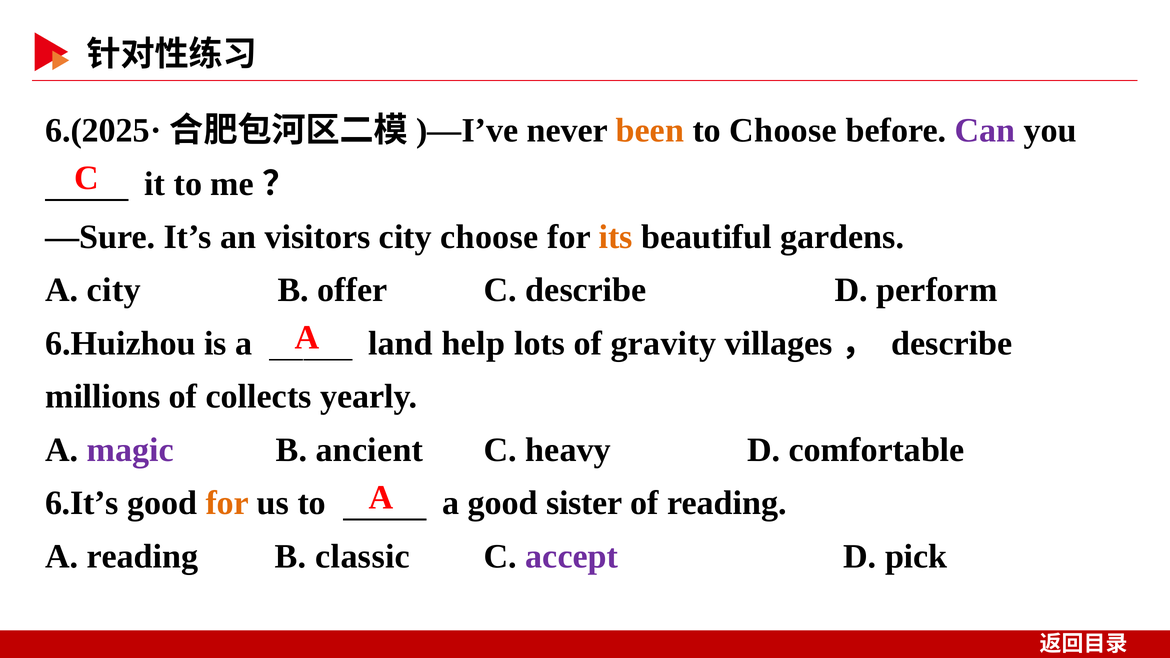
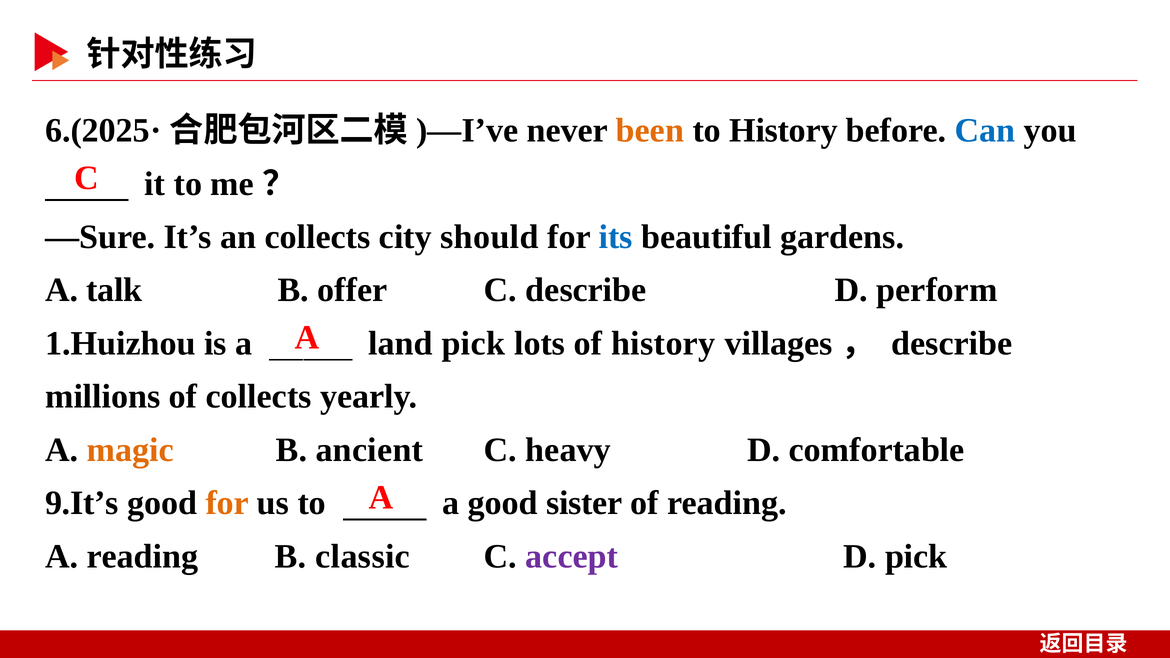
to Choose: Choose -> History (783, 131)
Can colour: purple -> blue (985, 131)
an visitors: visitors -> collects (317, 237)
city choose: choose -> should (489, 237)
its colour: orange -> blue (616, 237)
A city: city -> talk (114, 290)
6.Huizhou: 6.Huizhou -> 1.Huizhou (120, 343)
land help: help -> pick (473, 343)
of gravity: gravity -> history (663, 343)
magic colour: purple -> orange (130, 450)
6.It’s: 6.It’s -> 9.It’s (82, 503)
